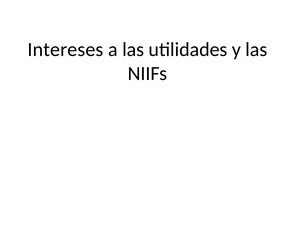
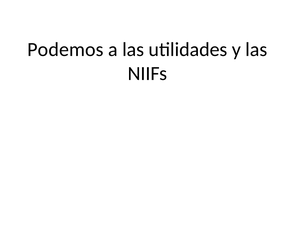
Intereses: Intereses -> Podemos (65, 49)
